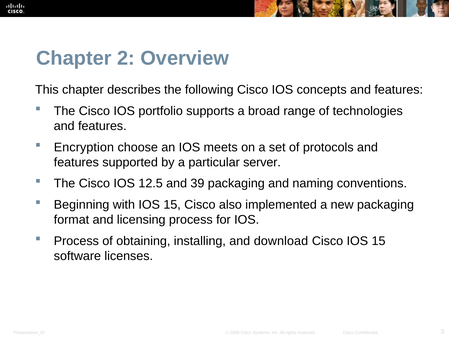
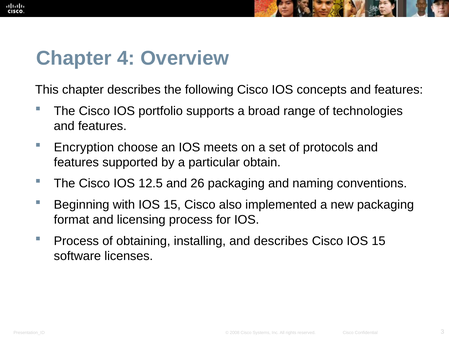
2: 2 -> 4 (126, 58)
server: server -> obtain (262, 162)
39: 39 -> 26 (197, 183)
and download: download -> describes (281, 241)
